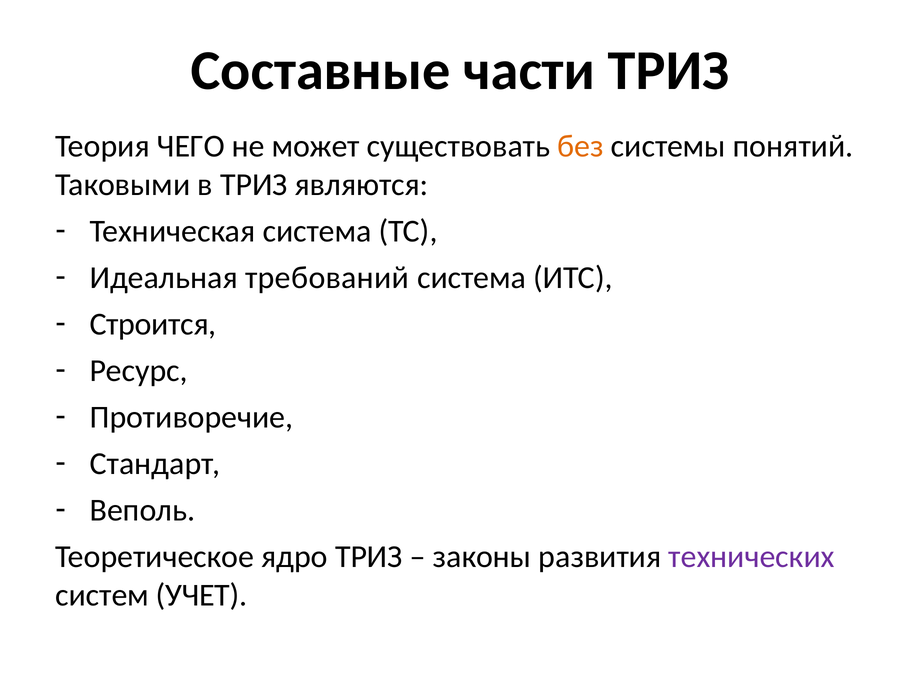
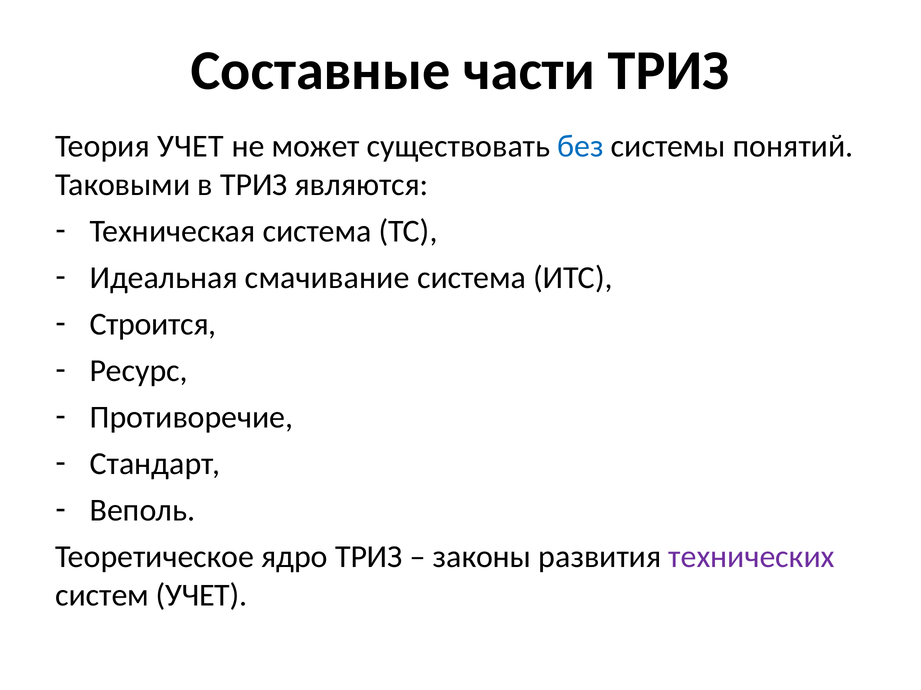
Теория ЧЕГО: ЧЕГО -> УЧЕТ (191, 147)
без colour: orange -> blue (580, 147)
требований: требований -> смачивание (327, 278)
